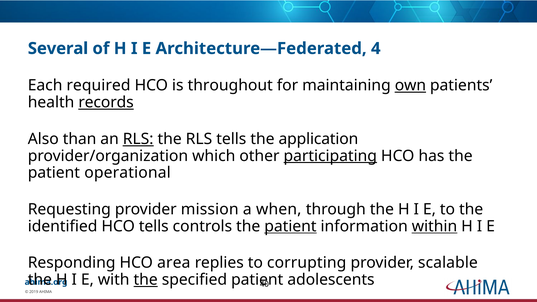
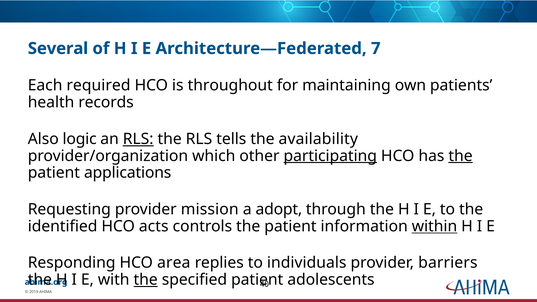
4: 4 -> 7 (376, 48)
own underline: present -> none (410, 86)
records underline: present -> none (106, 102)
than: than -> logic (80, 139)
application: application -> availability (318, 139)
the underline: none -> present (461, 156)
operational: operational -> applications (128, 173)
when: when -> adopt (279, 209)
HCO tells: tells -> acts (154, 226)
patient underline: present -> none (290, 226)
corrupting: corrupting -> individuals (307, 263)
scalable: scalable -> barriers (448, 263)
